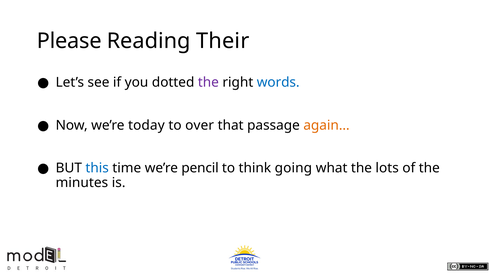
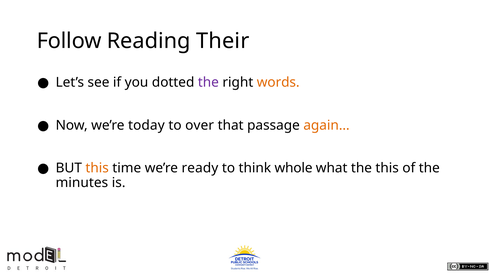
Please: Please -> Follow (69, 41)
words colour: blue -> orange (278, 82)
this colour: blue -> orange (97, 168)
pencil: pencil -> ready (200, 168)
going: going -> whole (294, 168)
the lots: lots -> this (387, 168)
